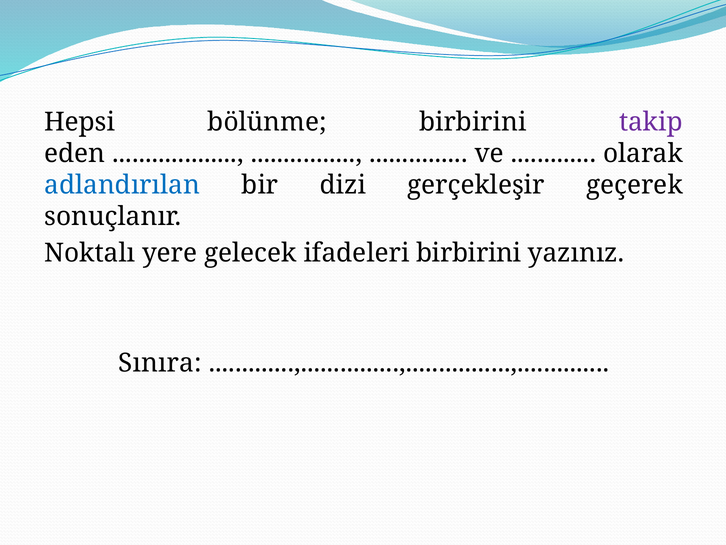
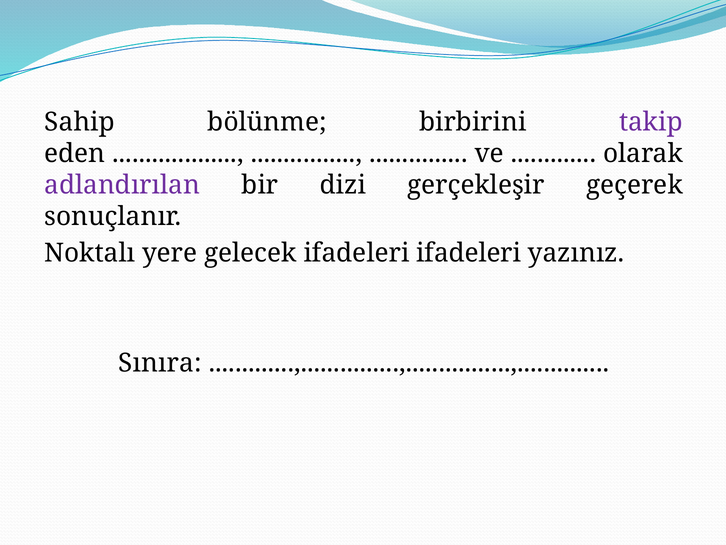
Hepsi: Hepsi -> Sahip (80, 122)
adlandırılan colour: blue -> purple (122, 185)
ifadeleri birbirini: birbirini -> ifadeleri (469, 253)
